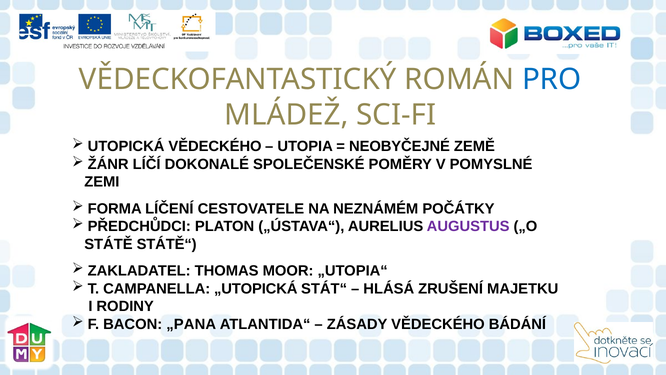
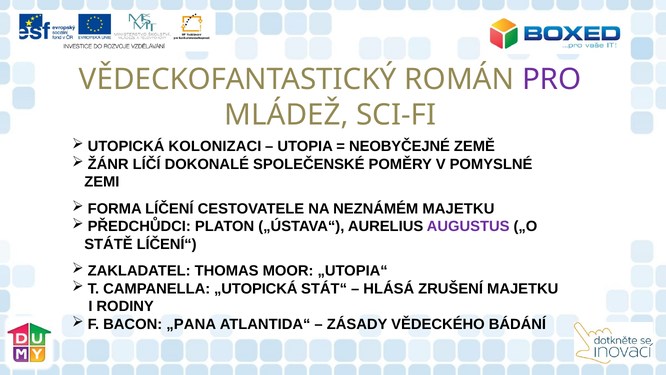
PRO colour: blue -> purple (552, 79)
UTOPICKÁ VĚDECKÉHO: VĚDECKÉHO -> KOLONIZACI (215, 146)
NEZNÁMÉM POČÁTKY: POČÁTKY -> MAJETKU (458, 209)
STÁTĚ“: STÁTĚ“ -> LÍČENÍ“ (167, 244)
